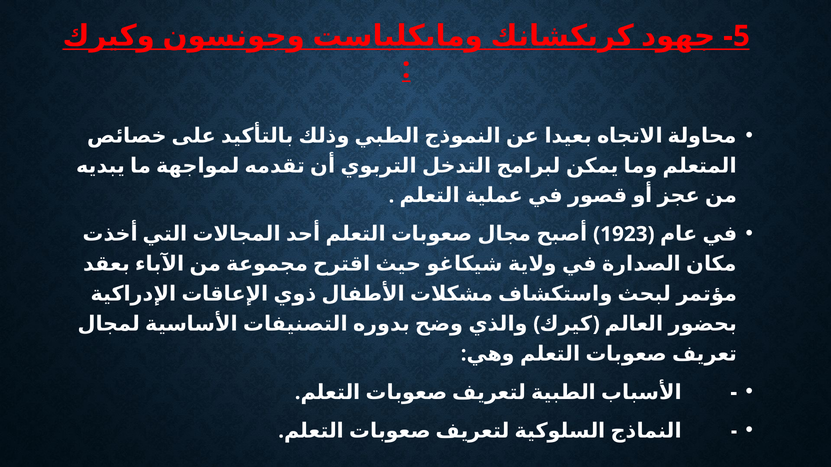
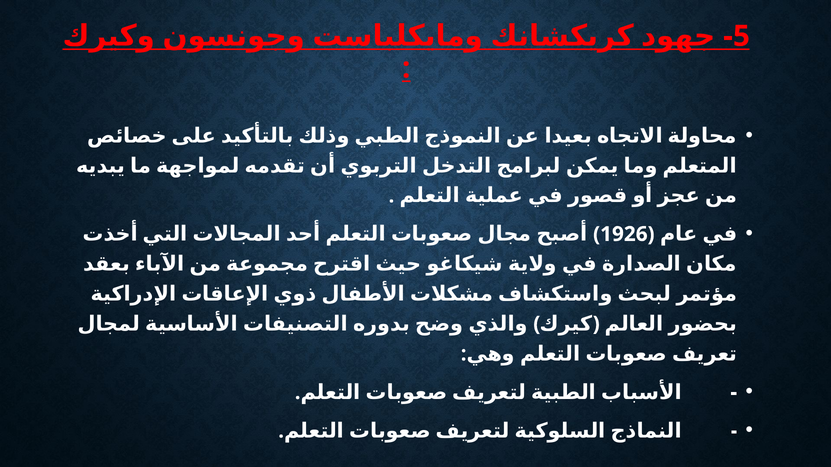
1923: 1923 -> 1926 (624, 234)
